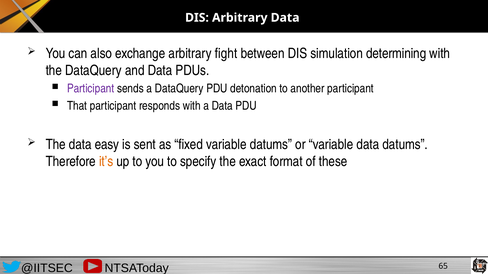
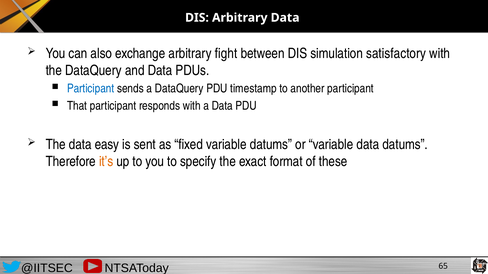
determining: determining -> satisfactory (396, 54)
Participant colour: purple -> blue (91, 89)
detonation: detonation -> timestamp (254, 89)
